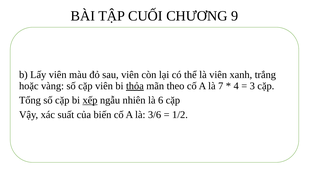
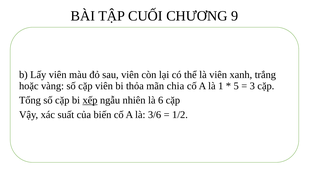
thỏa underline: present -> none (135, 86)
mãn theo: theo -> chia (175, 86)
7: 7 -> 1 (221, 86)
4: 4 -> 5 (236, 86)
